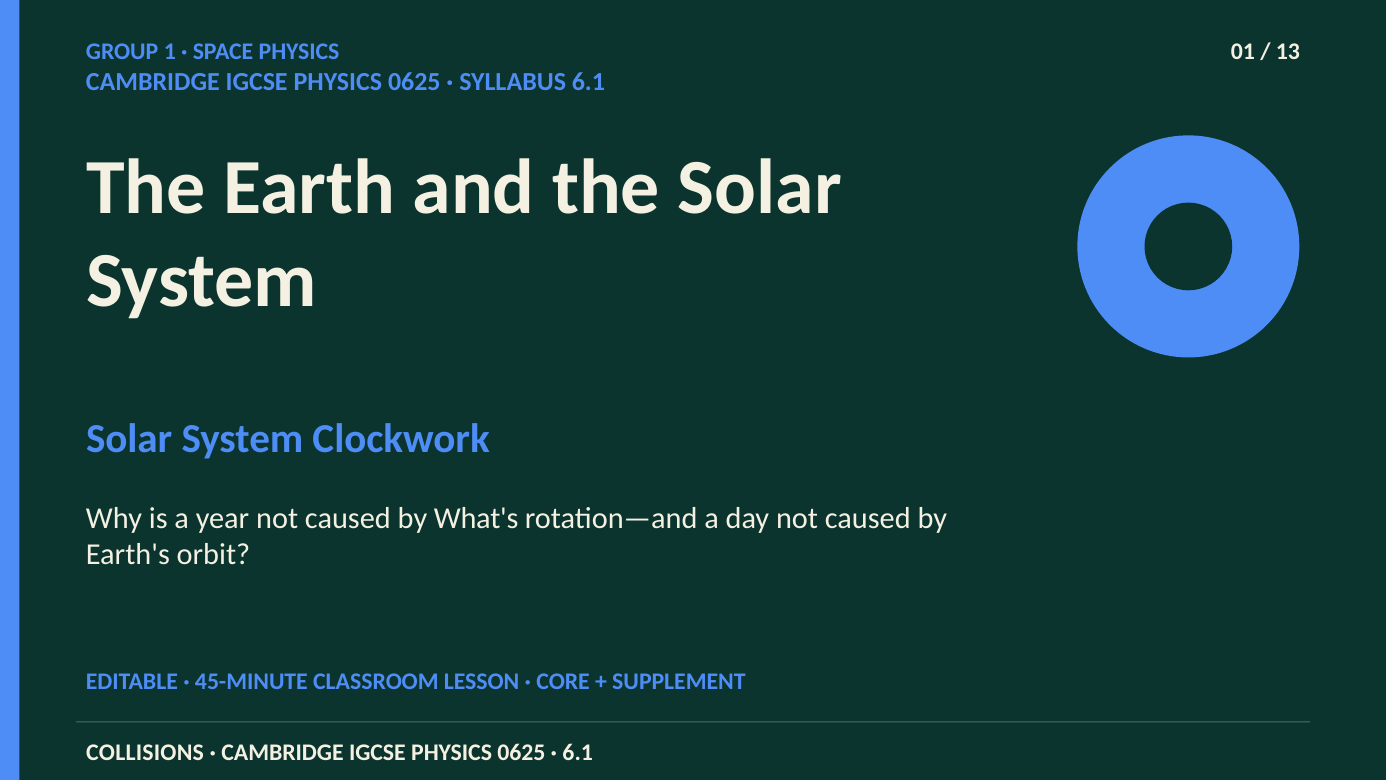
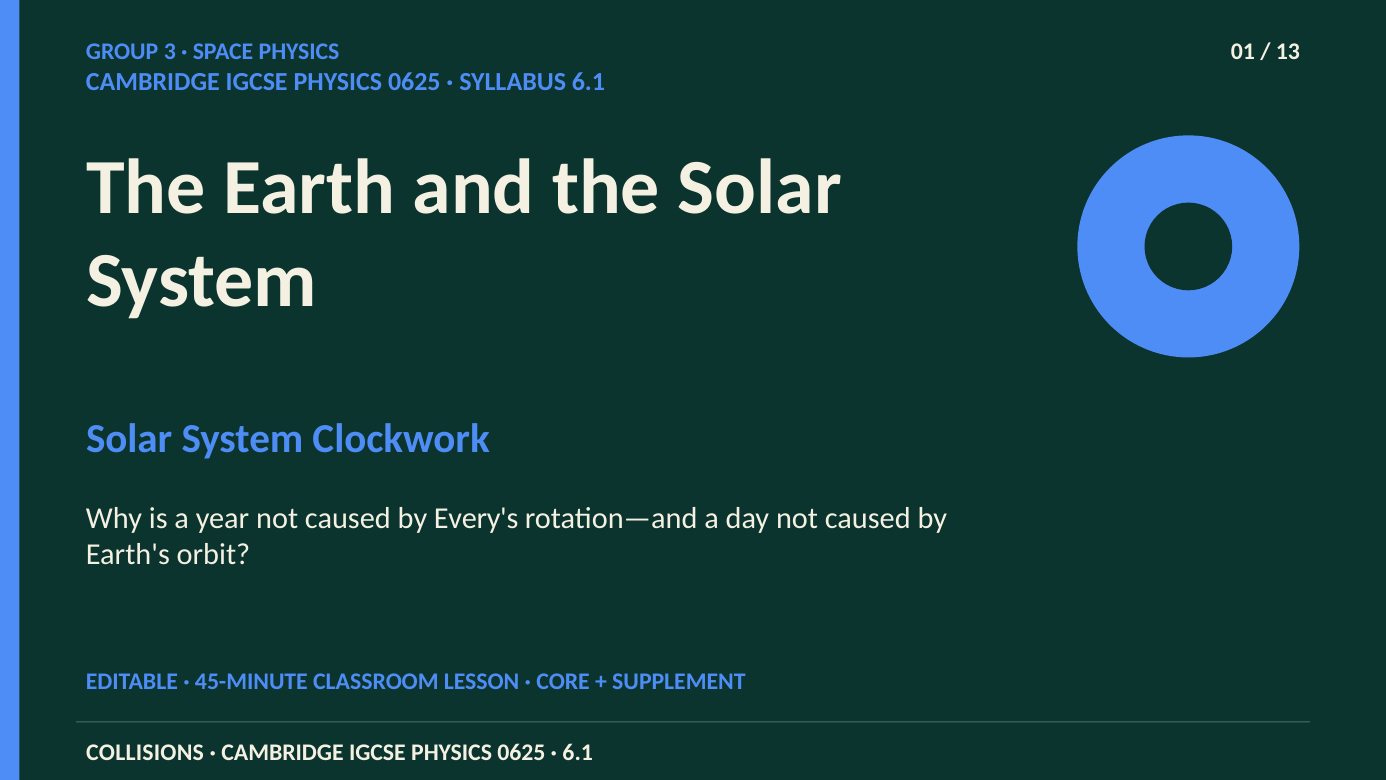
1: 1 -> 3 (170, 51)
What's: What's -> Every's (476, 518)
